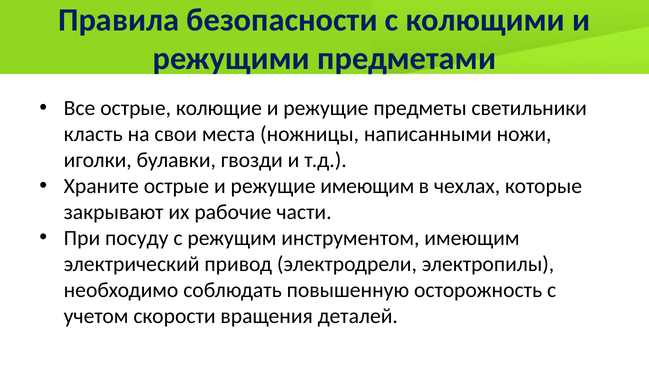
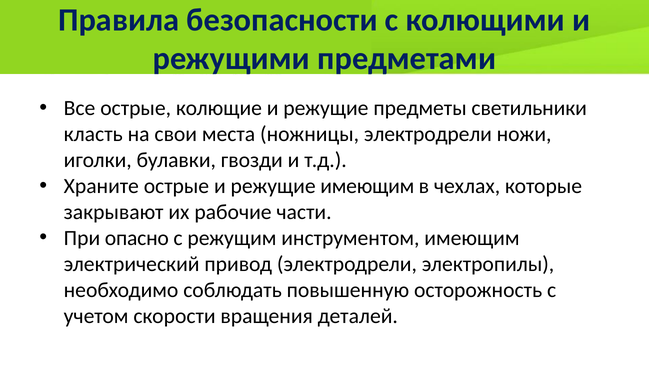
ножницы написанными: написанными -> электродрели (428, 134)
посуду: посуду -> опасно (137, 238)
